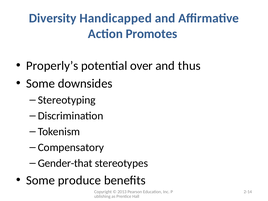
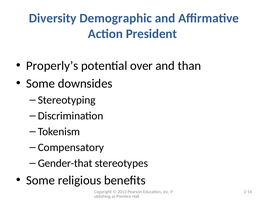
Handicapped: Handicapped -> Demographic (116, 18)
Promotes: Promotes -> President (151, 34)
thus: thus -> than (189, 66)
produce: produce -> religious (80, 180)
